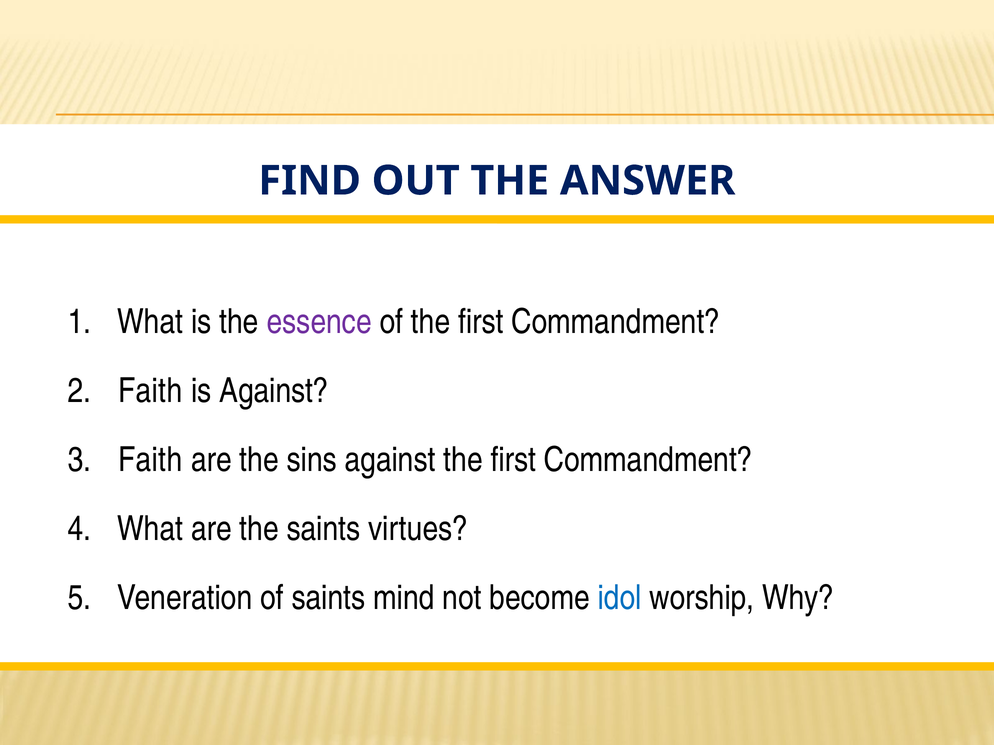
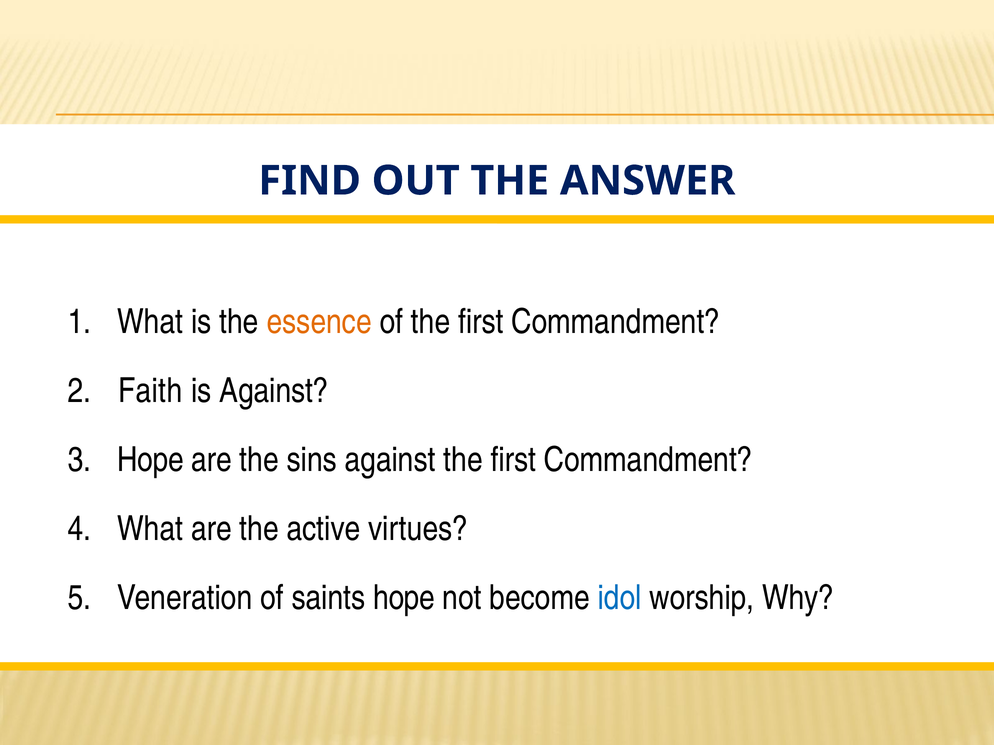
essence colour: purple -> orange (319, 322)
3 Faith: Faith -> Hope (151, 460)
the saints: saints -> active (324, 529)
saints mind: mind -> hope (404, 598)
